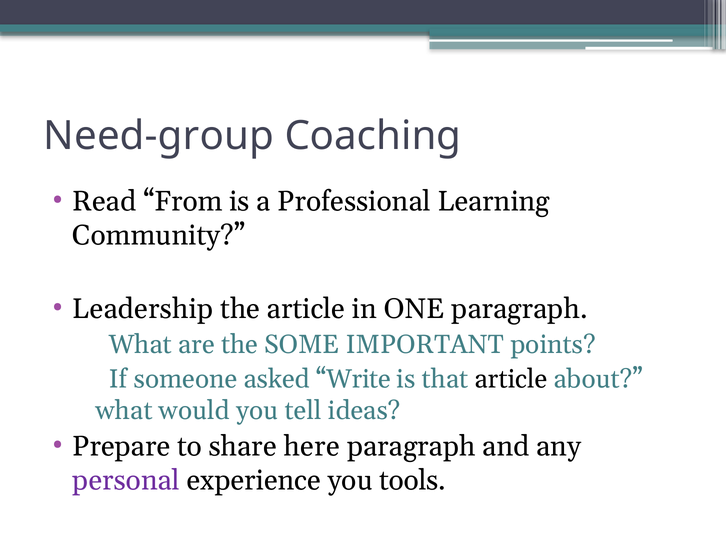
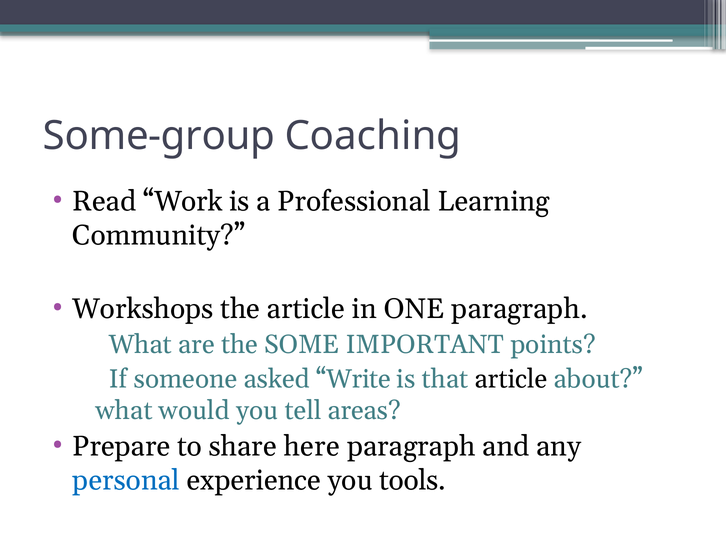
Need-group: Need-group -> Some-group (159, 136)
From: From -> Work (183, 201)
Leadership: Leadership -> Workshops (143, 309)
ideas: ideas -> areas (364, 410)
personal colour: purple -> blue (126, 480)
